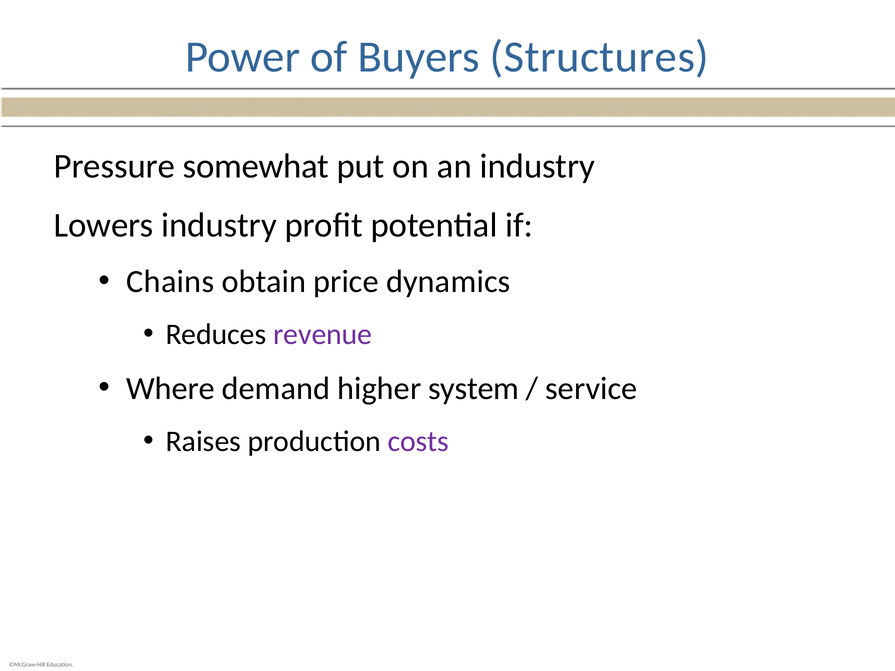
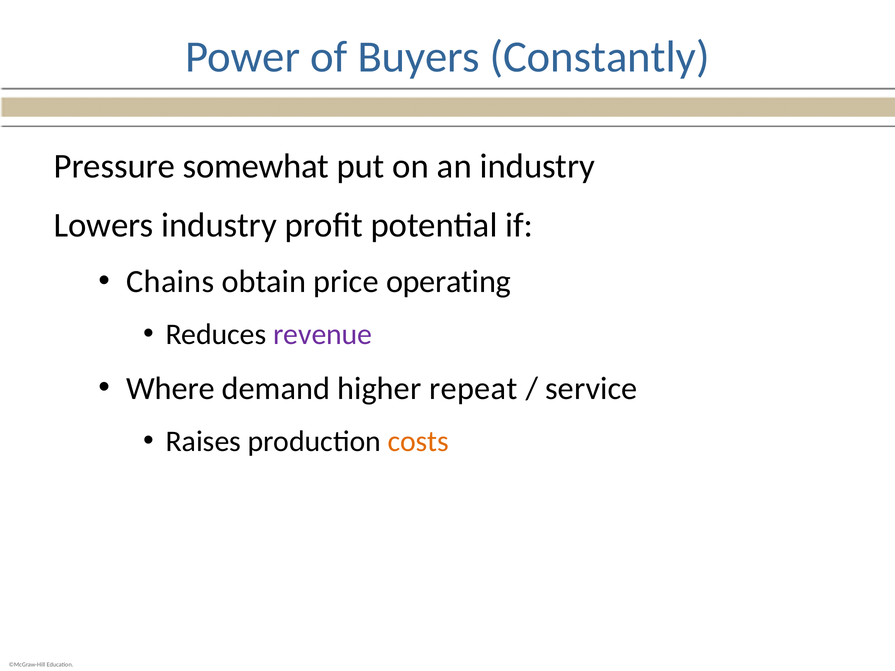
Structures: Structures -> Constantly (600, 57)
dynamics: dynamics -> operating (448, 282)
system: system -> repeat (473, 389)
costs colour: purple -> orange (418, 442)
